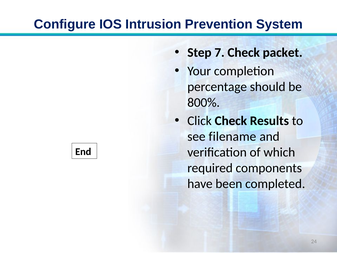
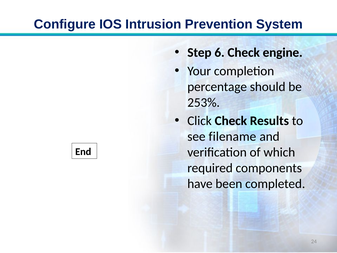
7: 7 -> 6 (220, 53)
packet: packet -> engine (283, 53)
800%: 800% -> 253% (204, 102)
